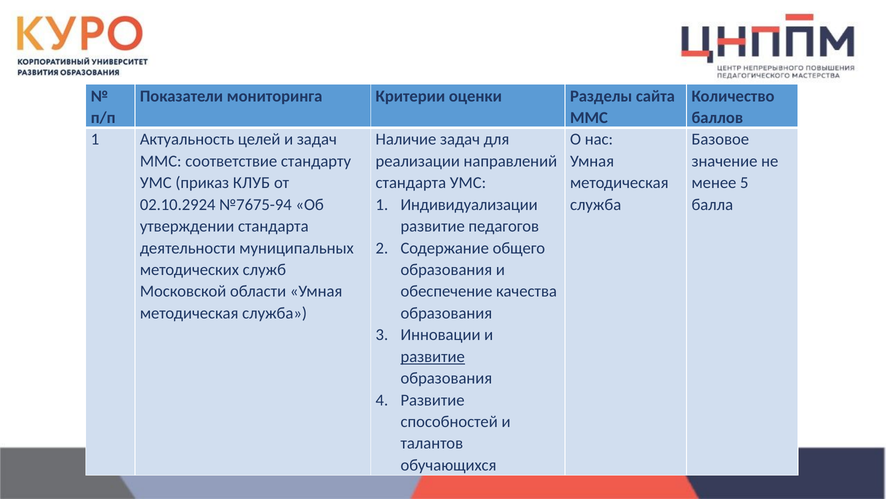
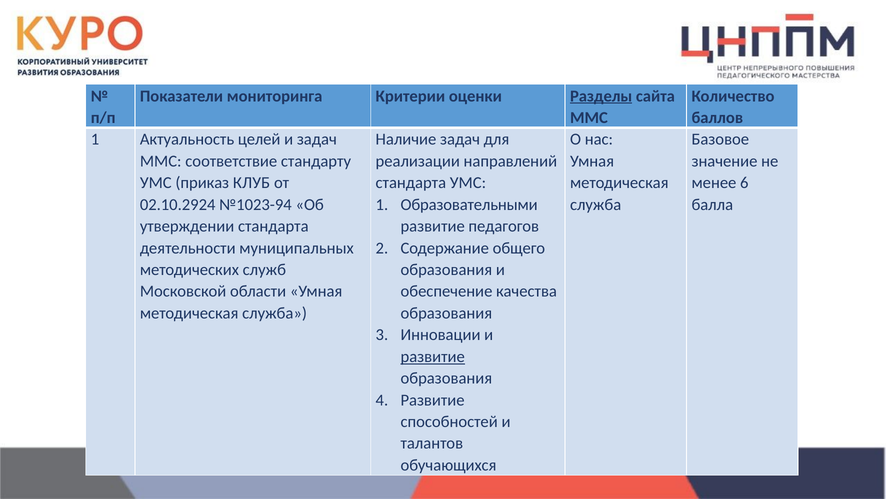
Разделы underline: none -> present (601, 96)
5: 5 -> 6 (744, 183)
№7675-94: №7675-94 -> №1023-94 (255, 204)
Индивидуализации: Индивидуализации -> Образовательными (469, 204)
